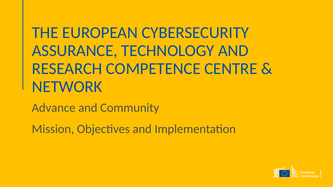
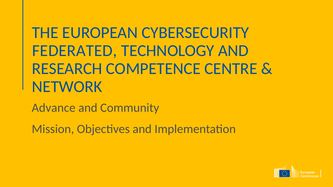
ASSURANCE: ASSURANCE -> FEDERATED (75, 51)
